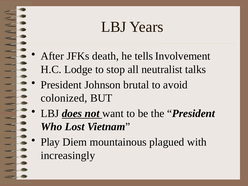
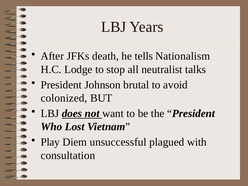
Involvement: Involvement -> Nationalism (183, 56)
mountainous: mountainous -> unsuccessful (118, 142)
increasingly: increasingly -> consultation (68, 155)
